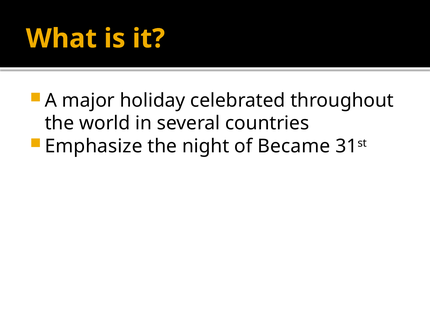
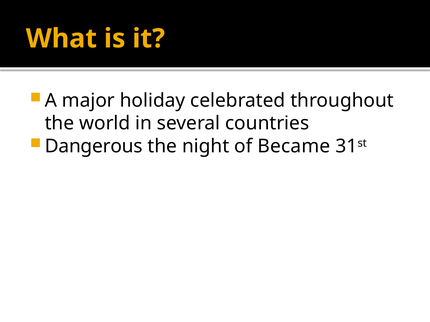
Emphasize: Emphasize -> Dangerous (94, 146)
